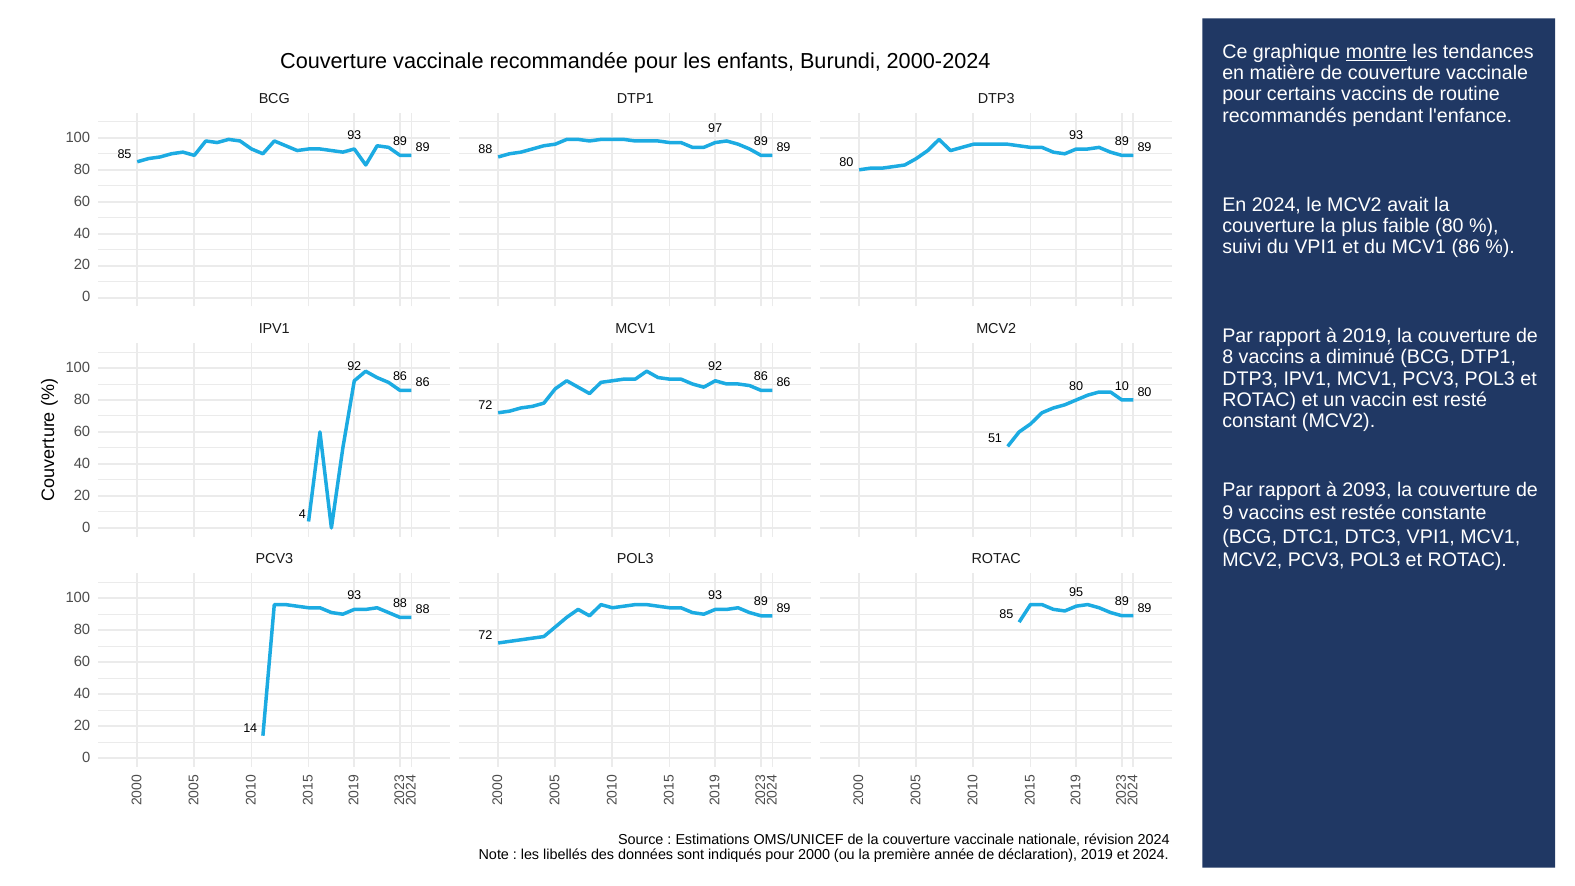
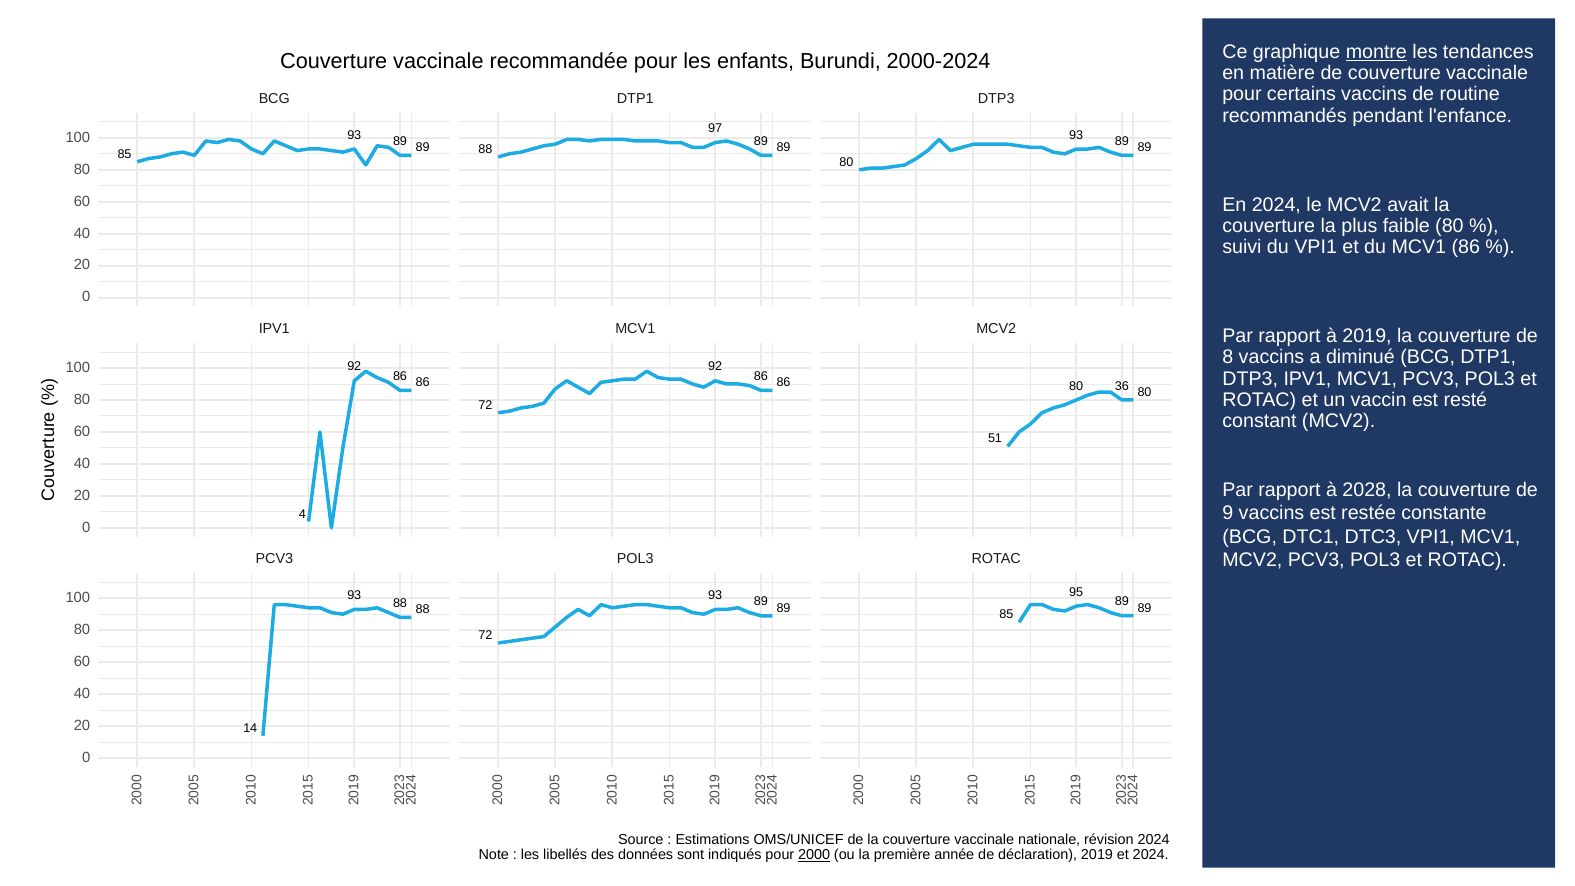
10: 10 -> 36 (1122, 386)
2093: 2093 -> 2028 (1367, 489)
2000 underline: none -> present (814, 855)
